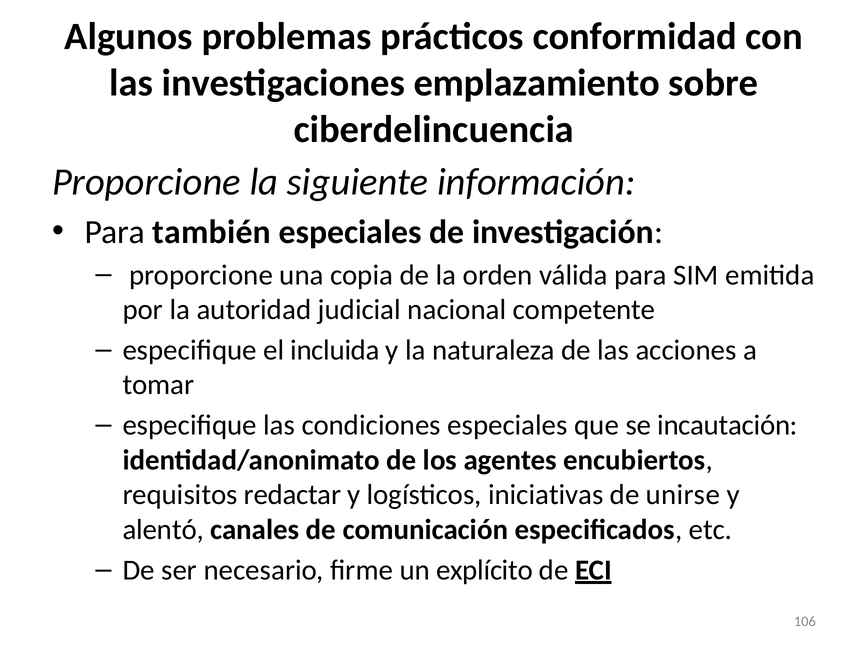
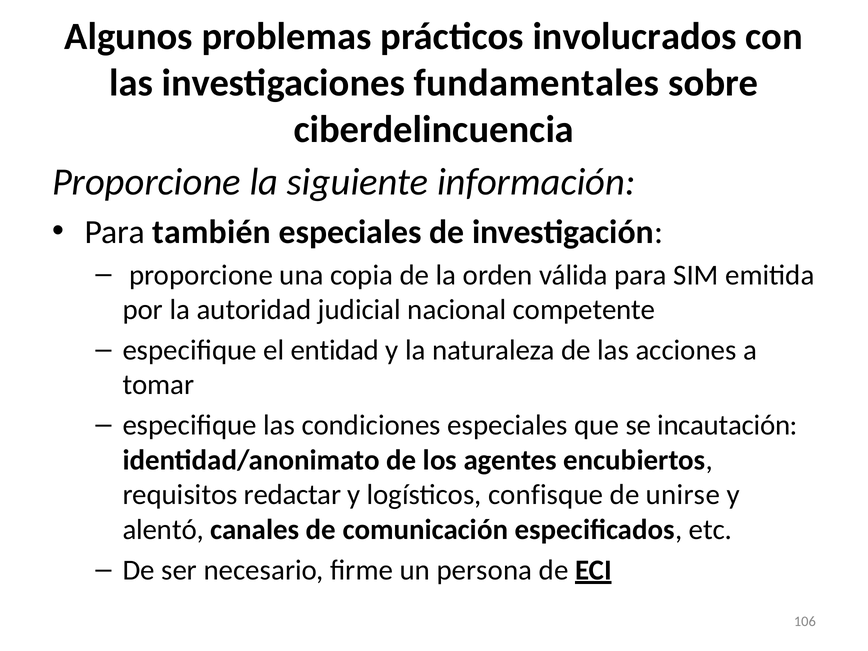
conformidad: conformidad -> involucrados (635, 37)
emplazamiento: emplazamiento -> fundamentales (537, 83)
incluida: incluida -> entidad (335, 350)
iniciativas: iniciativas -> confisque (546, 495)
explícito: explícito -> persona (484, 570)
